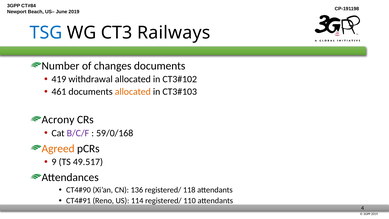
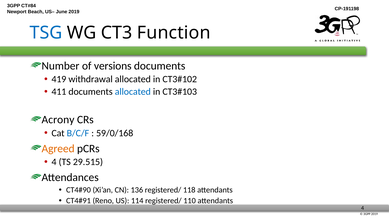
Railways: Railways -> Function (174, 33)
changes: changes -> versions (113, 66)
461: 461 -> 411 (59, 92)
allocated colour: orange -> blue (133, 92)
B/C/F colour: purple -> blue (78, 133)
9: 9 -> 4 (54, 162)
49.517: 49.517 -> 29.515 (88, 162)
